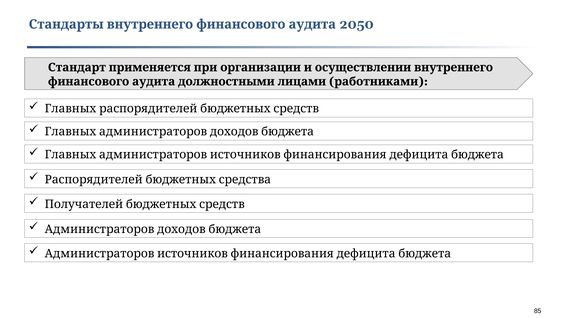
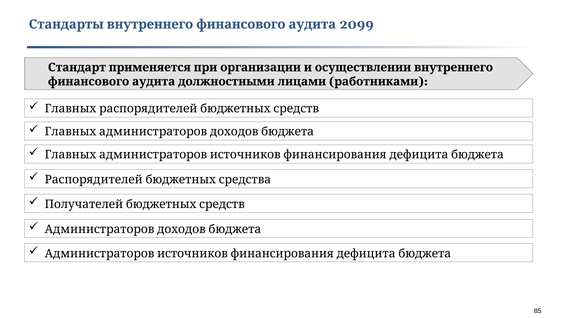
2050: 2050 -> 2099 (357, 24)
